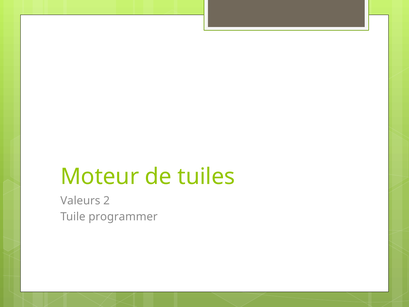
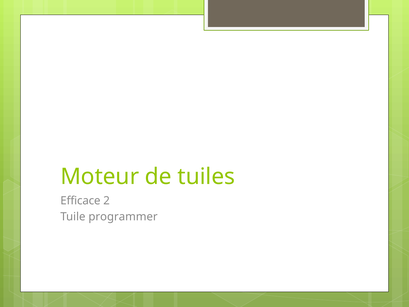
Valeurs: Valeurs -> Efficace (80, 201)
